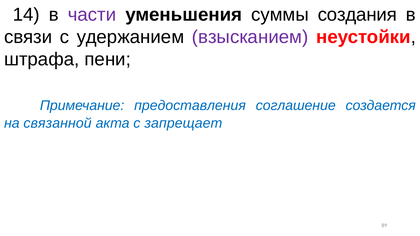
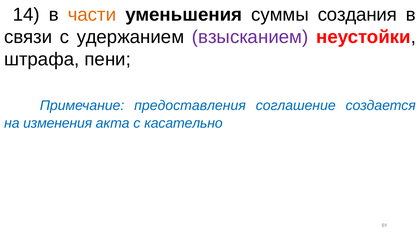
части colour: purple -> orange (92, 15)
связанной: связанной -> изменения (58, 123)
запрещает: запрещает -> касательно (183, 123)
